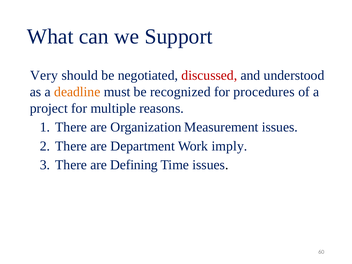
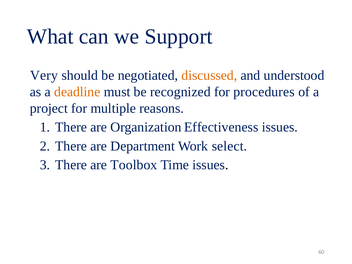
discussed colour: red -> orange (209, 75)
Measurement: Measurement -> Effectiveness (221, 127)
imply: imply -> select (229, 146)
Defining: Defining -> Toolbox (134, 165)
